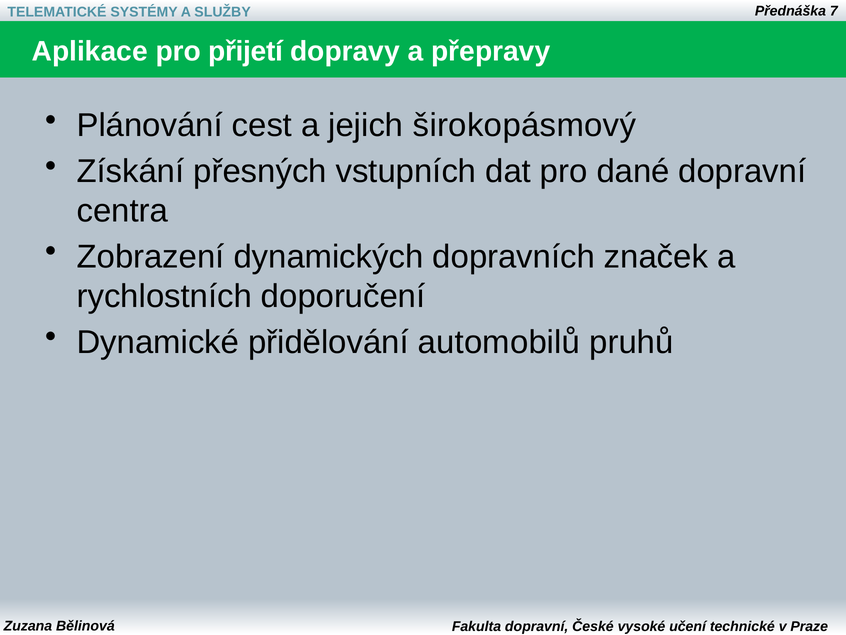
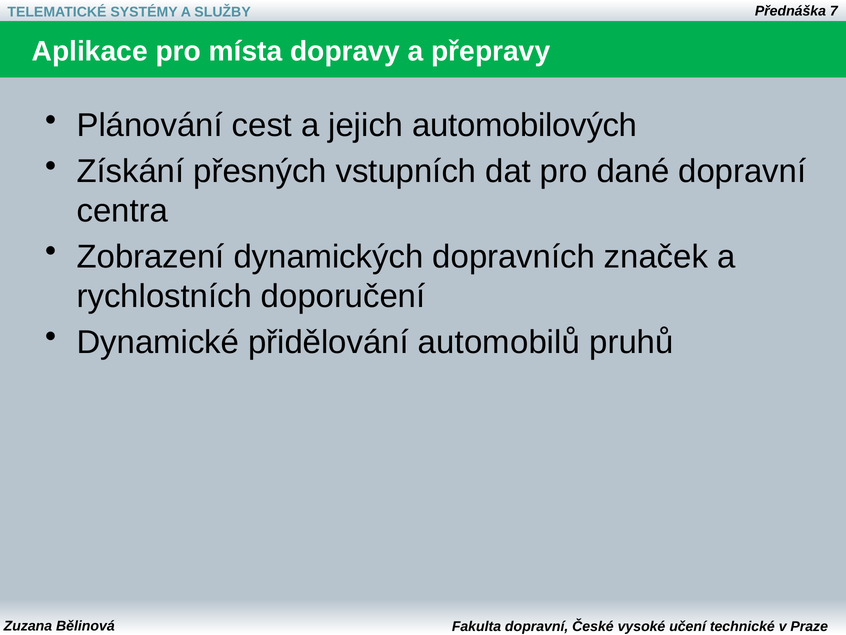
přijetí: přijetí -> místa (246, 51)
širokopásmový: širokopásmový -> automobilových (525, 125)
